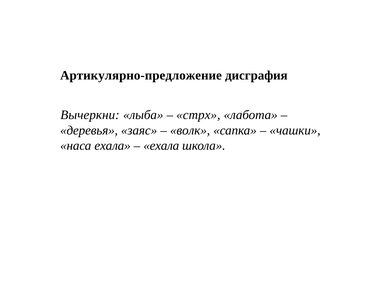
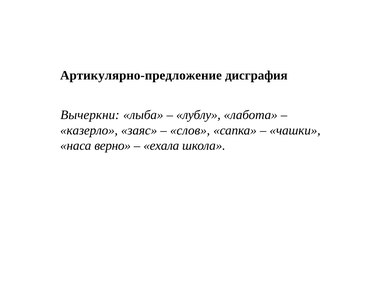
стрх: стрх -> лублу (198, 115)
деревья: деревья -> казерло (89, 130)
волк: волк -> слов (190, 130)
наса ехала: ехала -> верно (113, 146)
